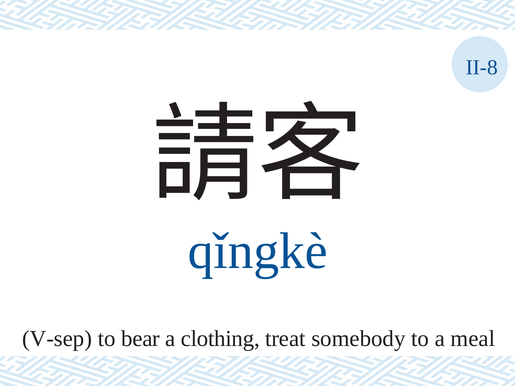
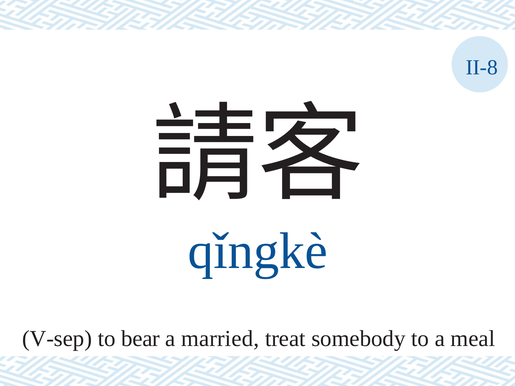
clothing: clothing -> married (220, 339)
